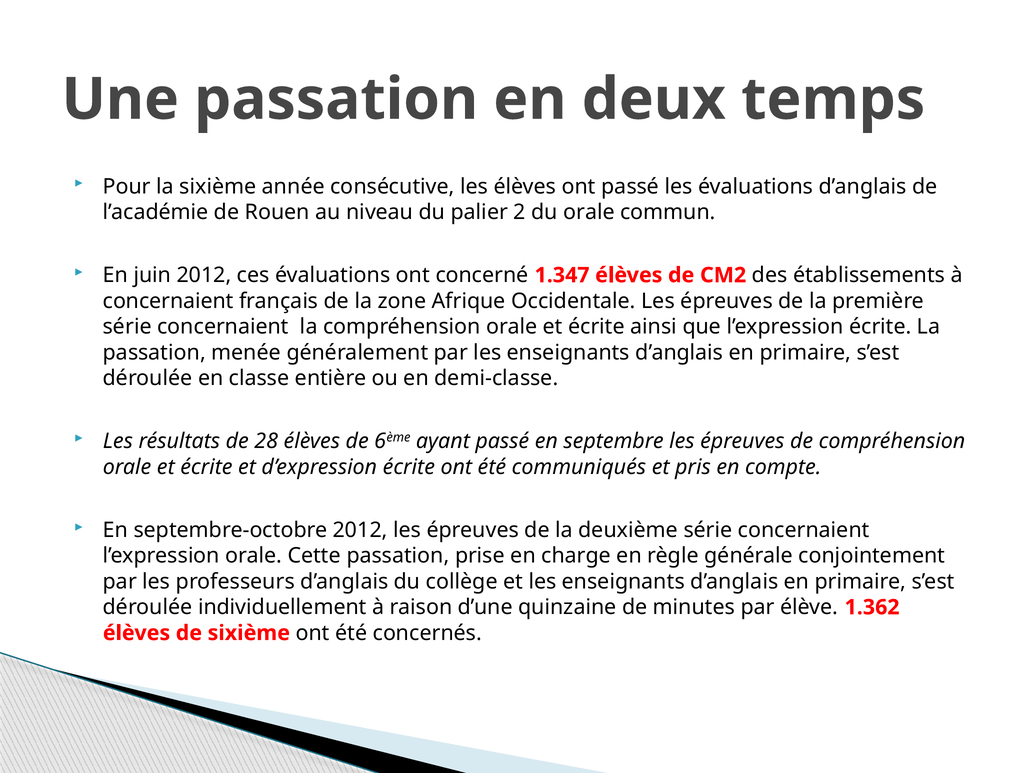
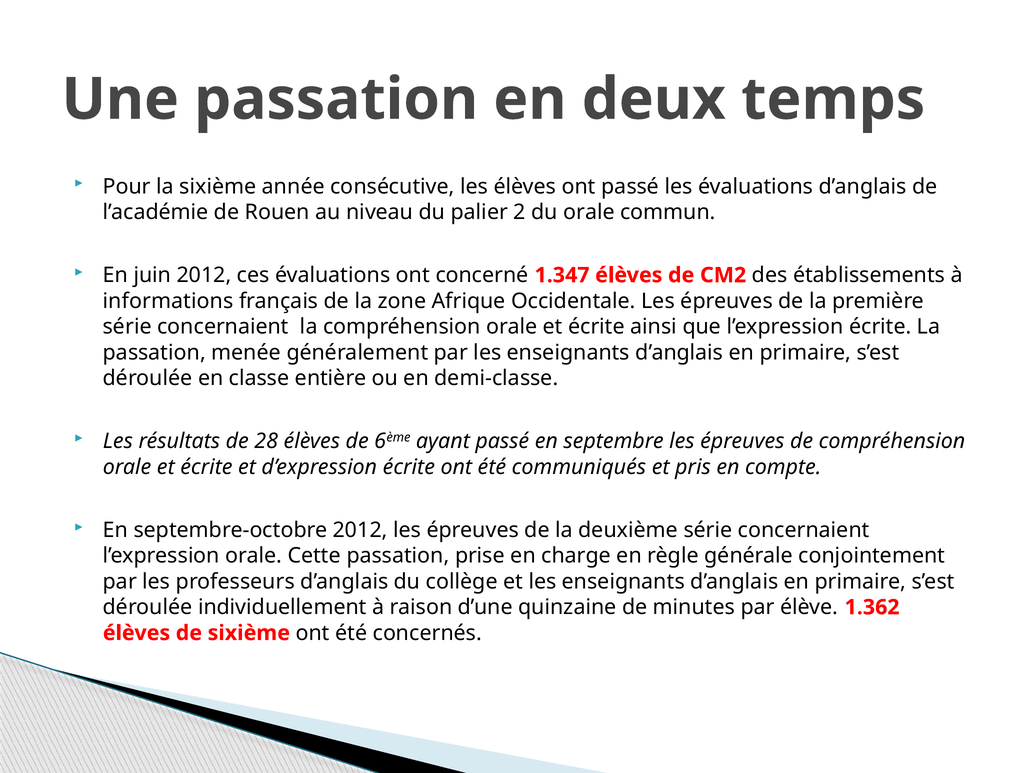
concernaient: concernaient -> informations (168, 301)
